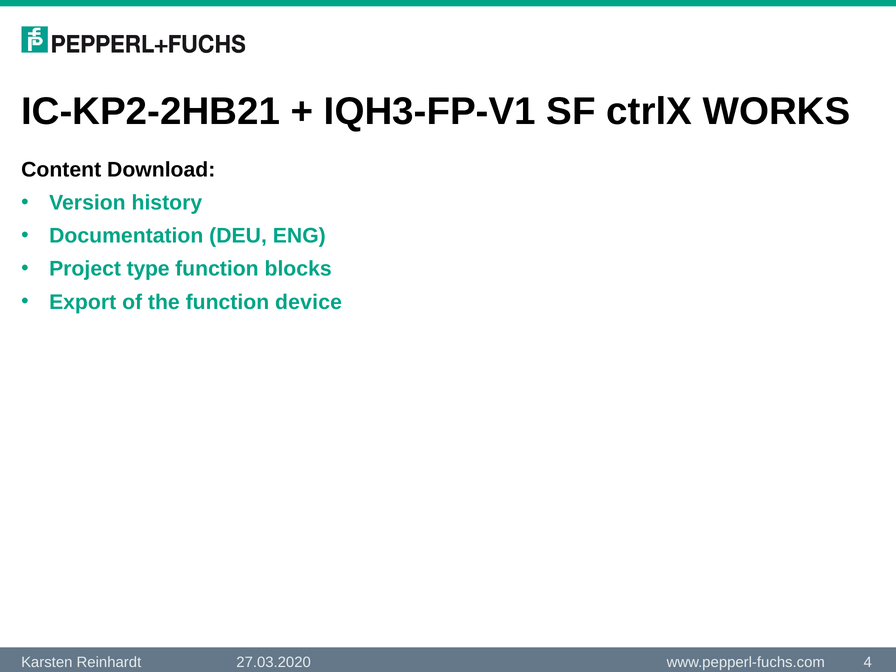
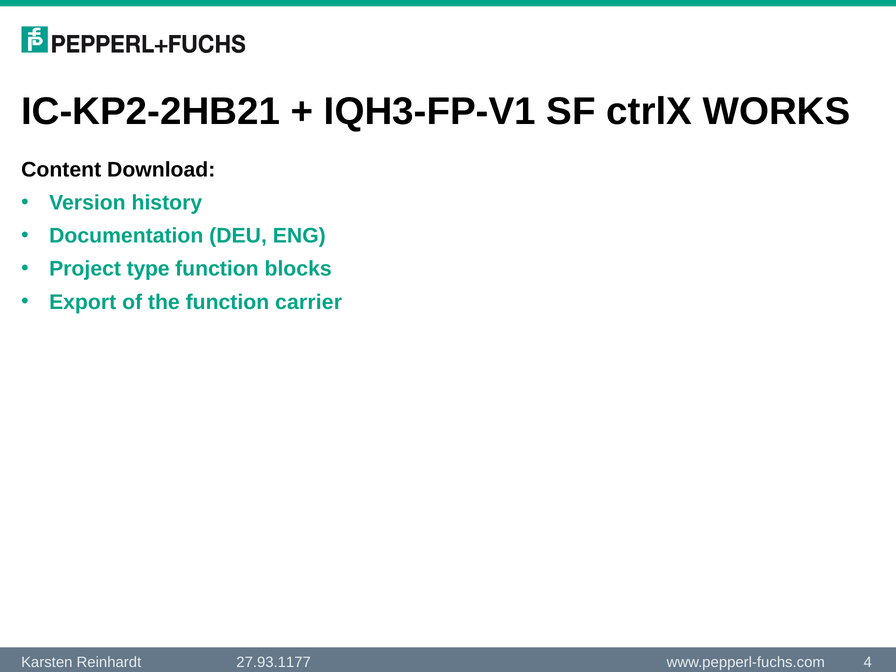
device: device -> carrier (309, 302)
27.03.2020: 27.03.2020 -> 27.93.1177 (274, 662)
